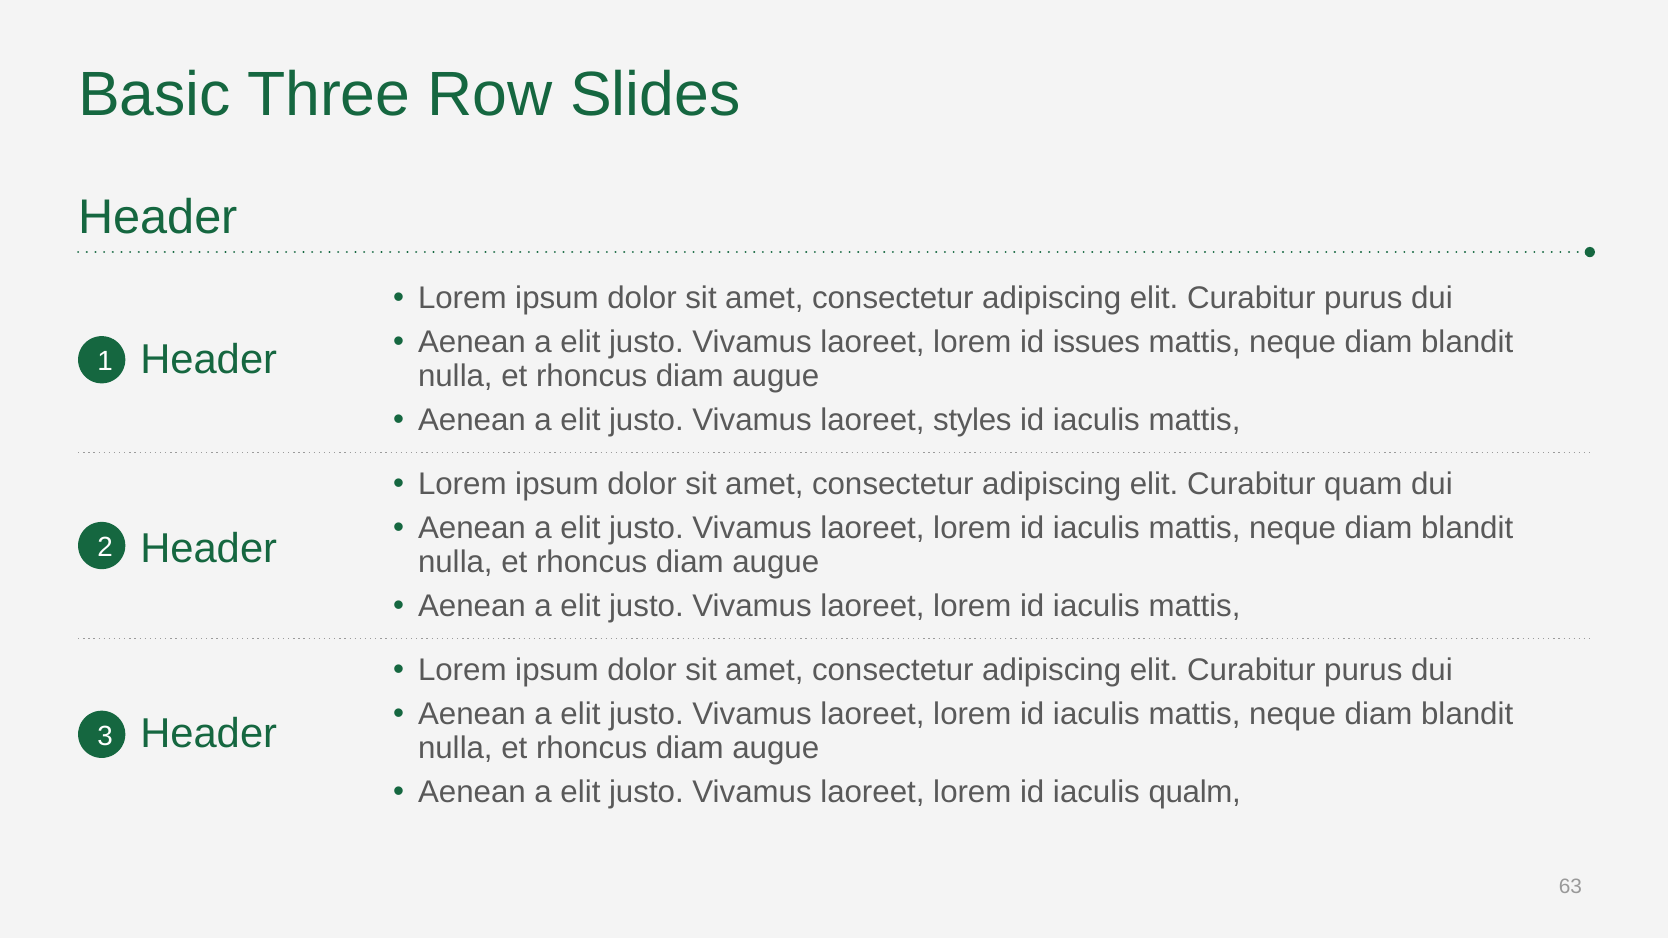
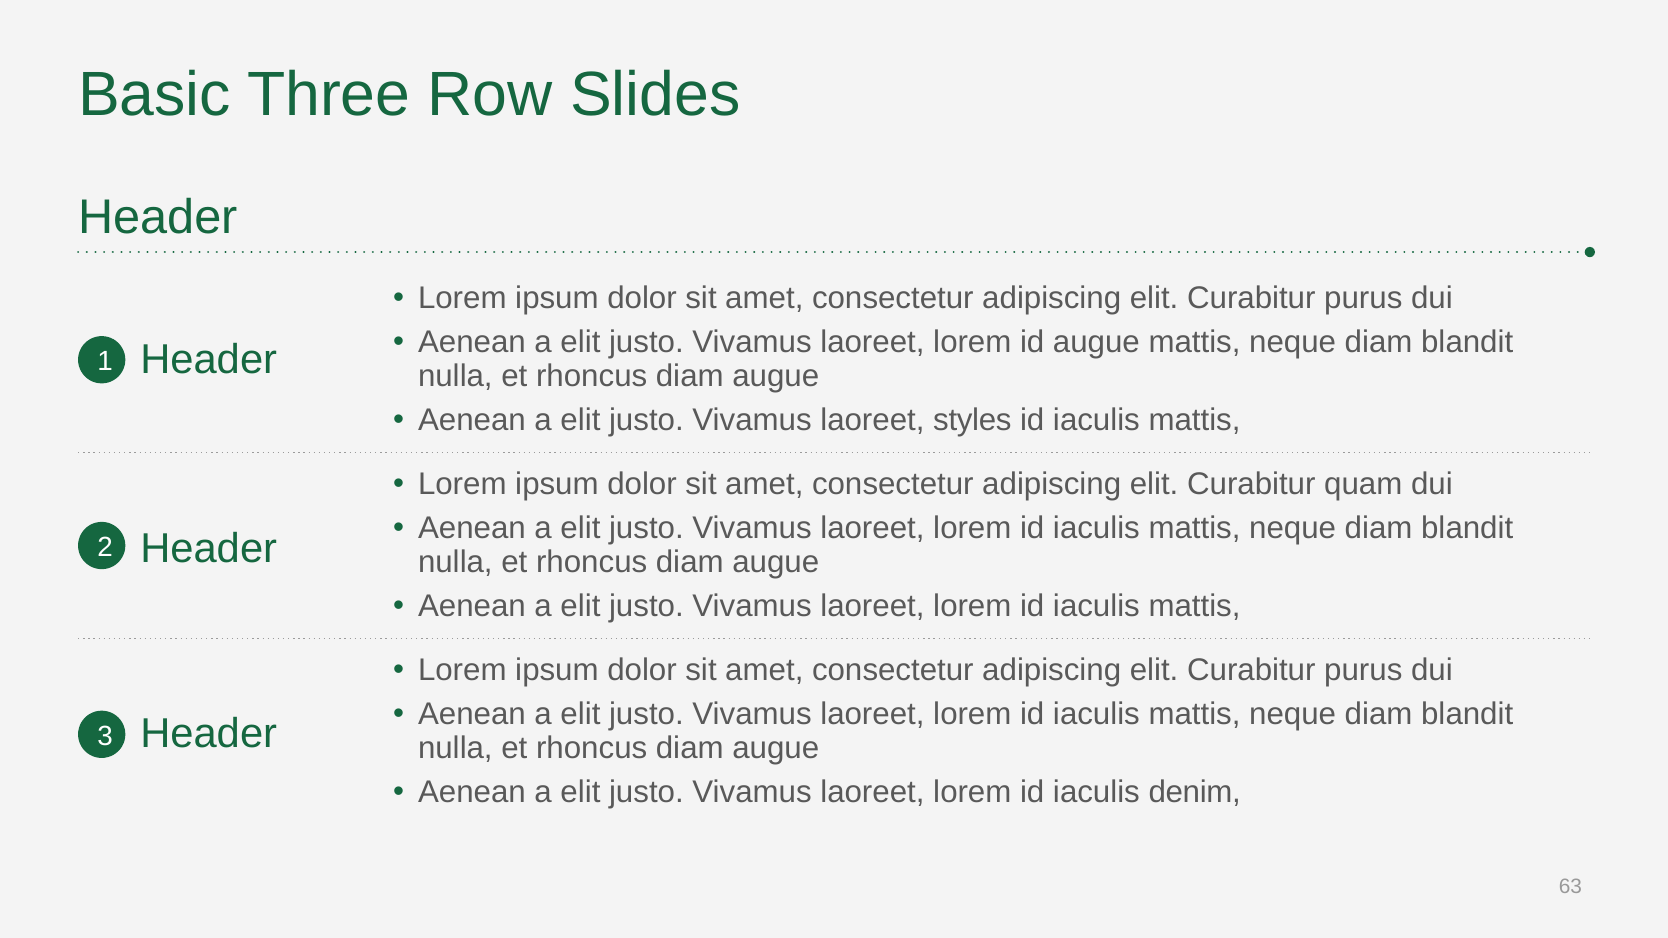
id issues: issues -> augue (1096, 343)
qualm: qualm -> denim (1195, 792)
